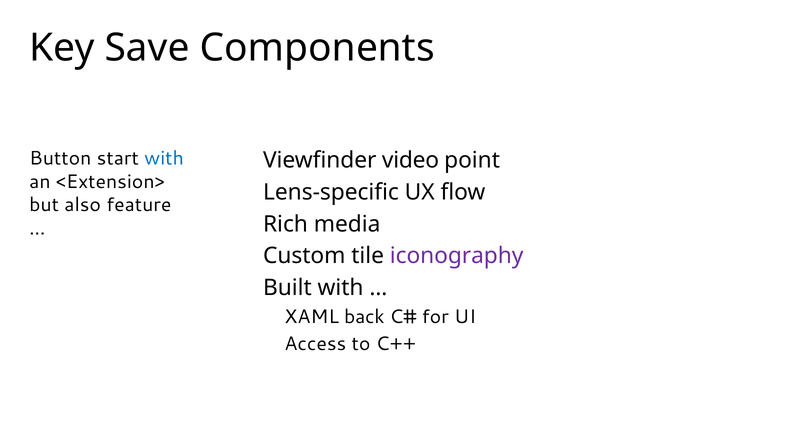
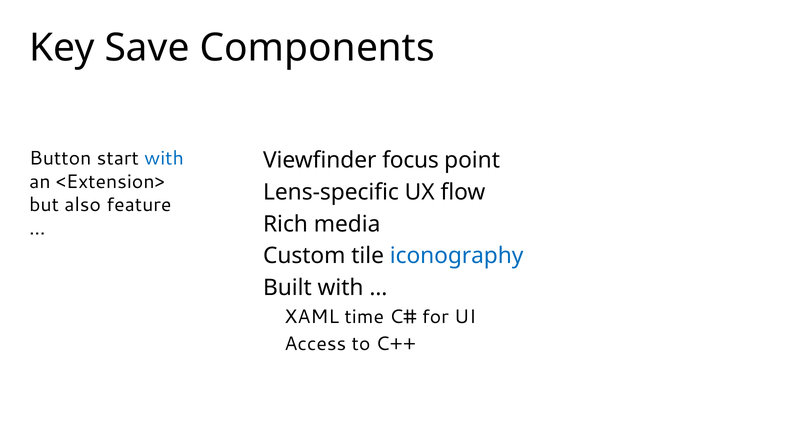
video: video -> focus (411, 160)
iconography colour: purple -> blue (457, 256)
back: back -> time (364, 317)
